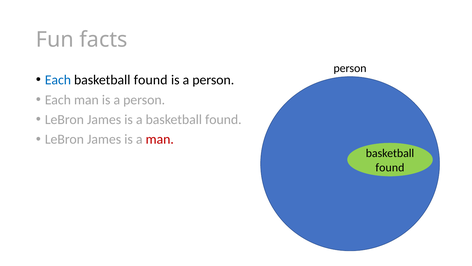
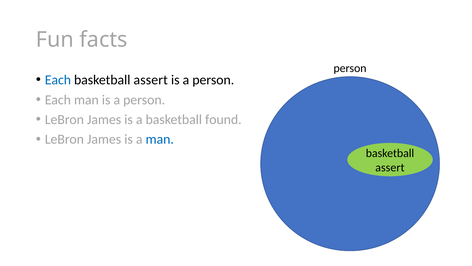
found: found -> assert (151, 80)
man colour: red -> blue (160, 139)
found: found -> assert (390, 167)
